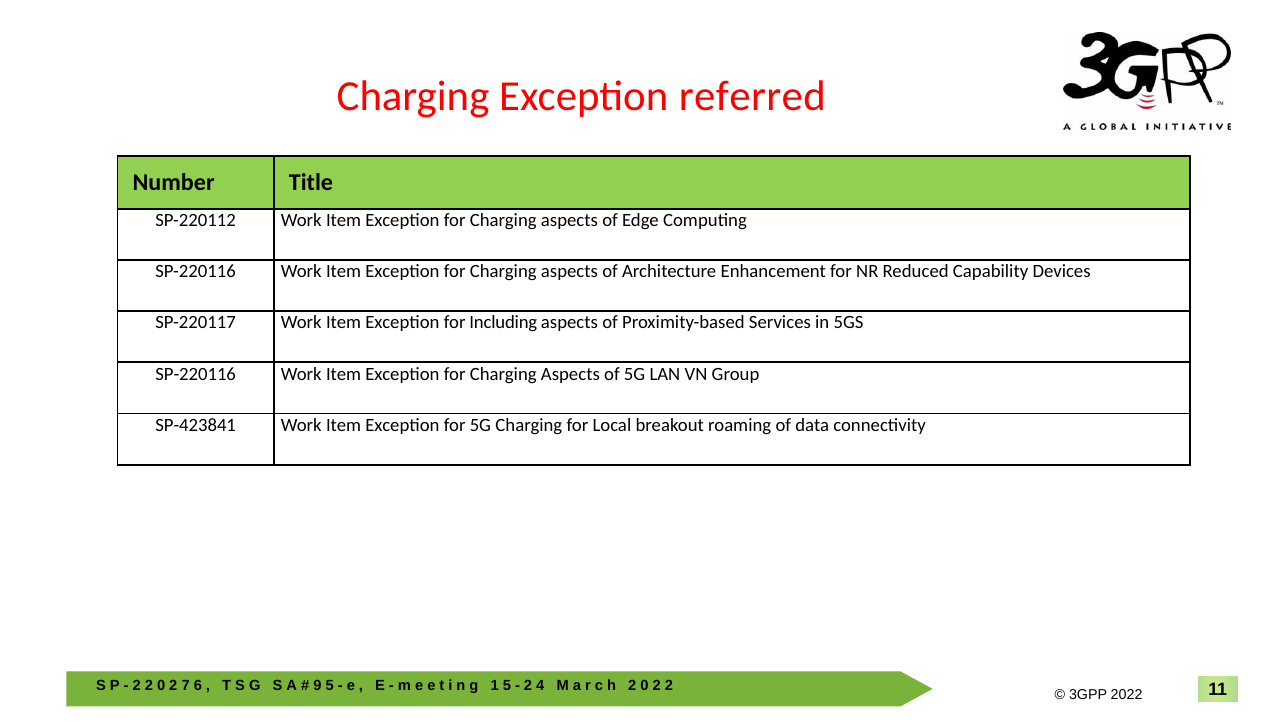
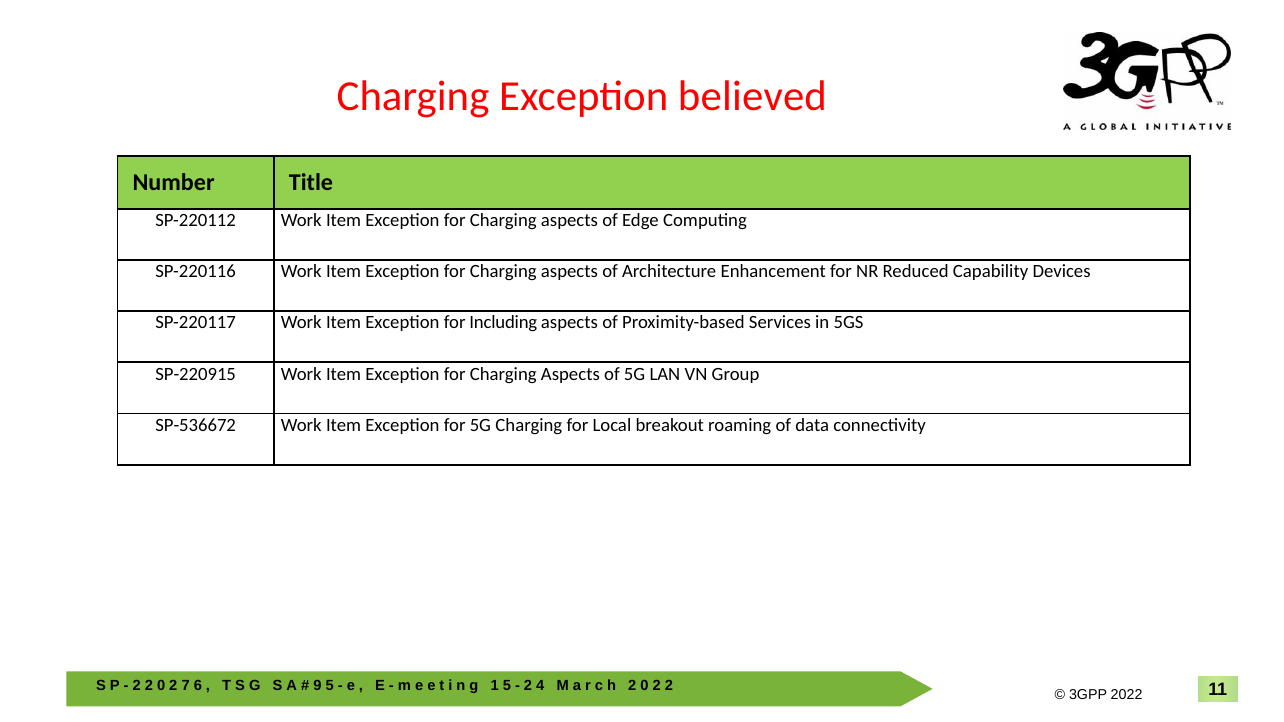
referred: referred -> believed (752, 96)
SP-220116: SP-220116 -> SP-220915 (196, 374)
SP-423841: SP-423841 -> SP-536672 (196, 425)
